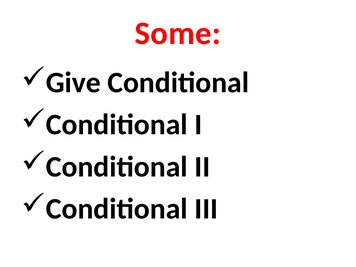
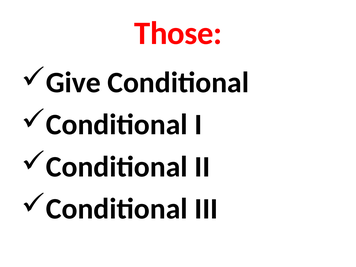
Some: Some -> Those (178, 33)
